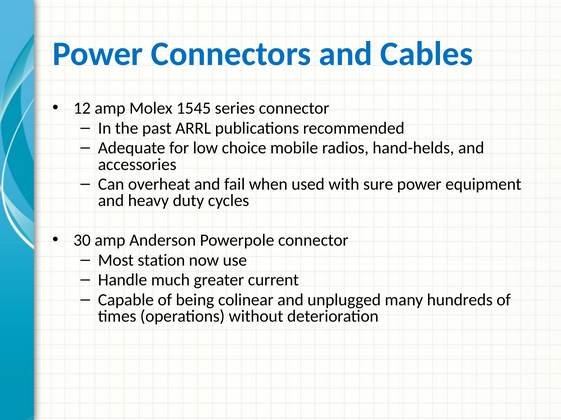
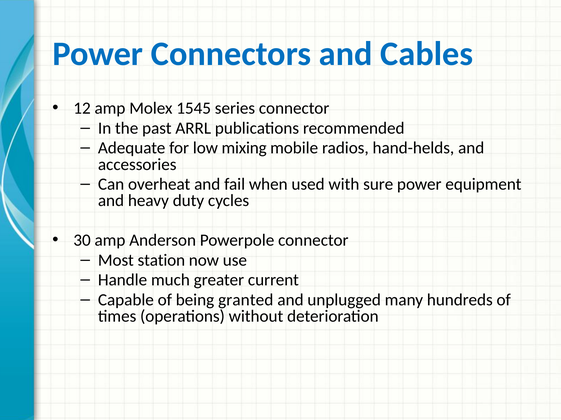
choice: choice -> mixing (244, 148)
colinear: colinear -> granted (246, 300)
